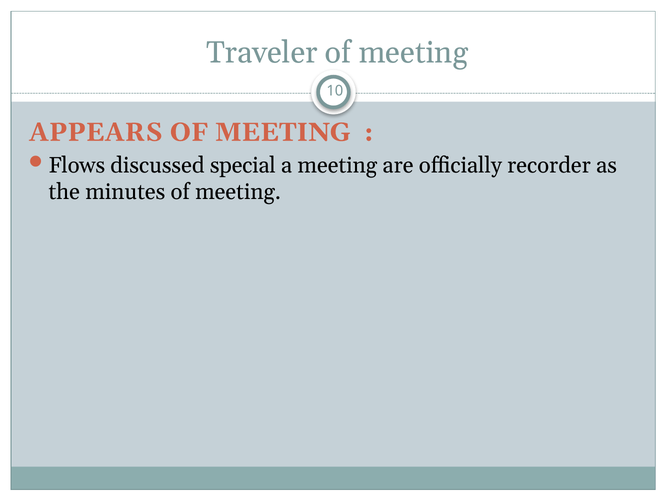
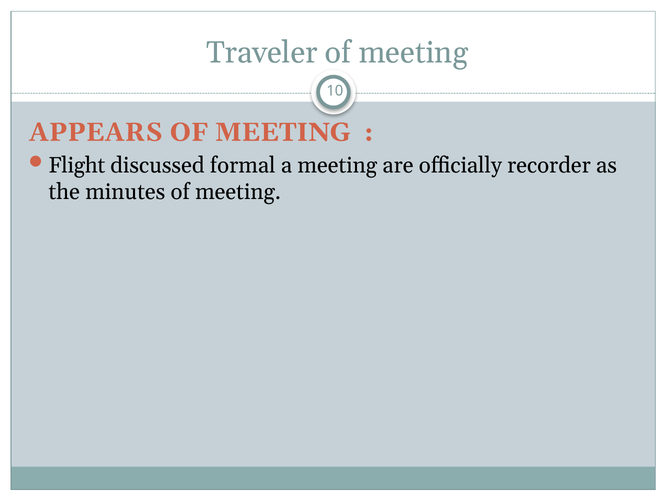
Flows: Flows -> Flight (77, 165)
special: special -> formal (243, 165)
